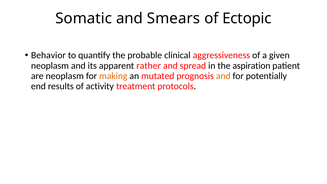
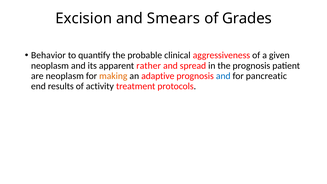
Somatic: Somatic -> Excision (84, 18)
Ectopic: Ectopic -> Grades (247, 18)
the aspiration: aspiration -> prognosis (251, 66)
mutated: mutated -> adaptive (158, 76)
and colour: orange -> blue (223, 76)
potentially: potentially -> pancreatic (266, 76)
